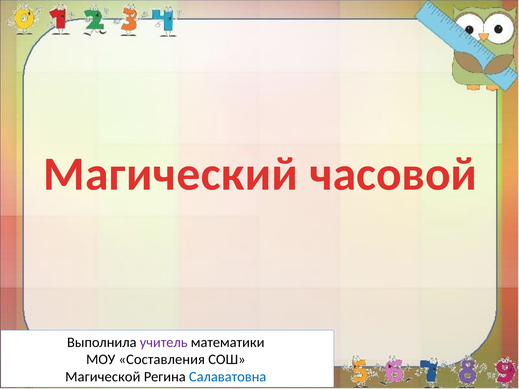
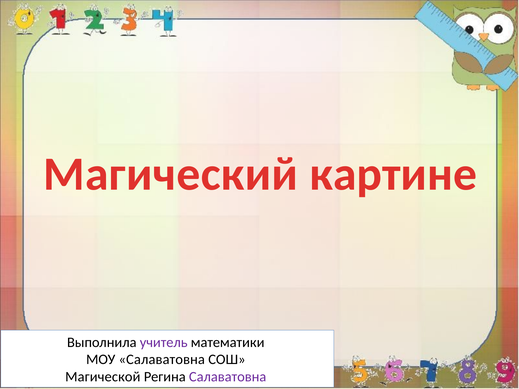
часовой: часовой -> картине (393, 174)
МОУ Составления: Составления -> Салаватовна (162, 360)
Салаватовна colour: blue -> purple (228, 377)
